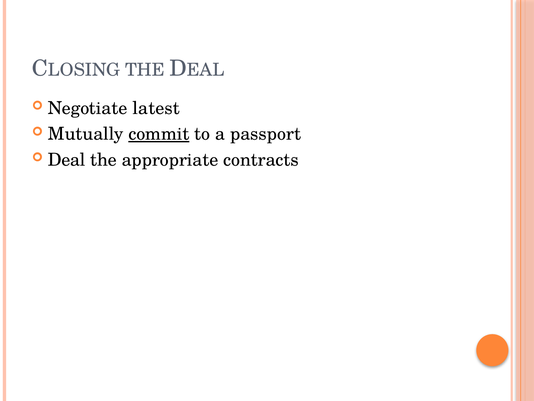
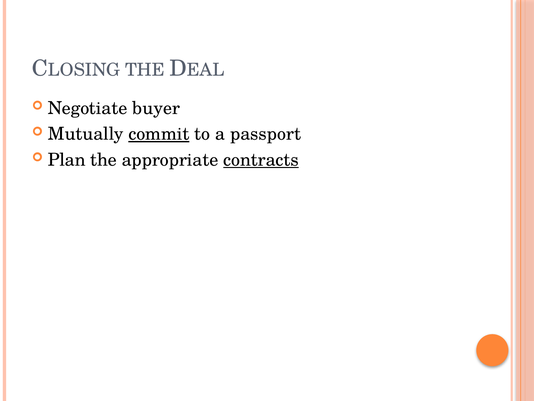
latest: latest -> buyer (156, 108)
Deal: Deal -> Plan (67, 160)
contracts underline: none -> present (261, 160)
